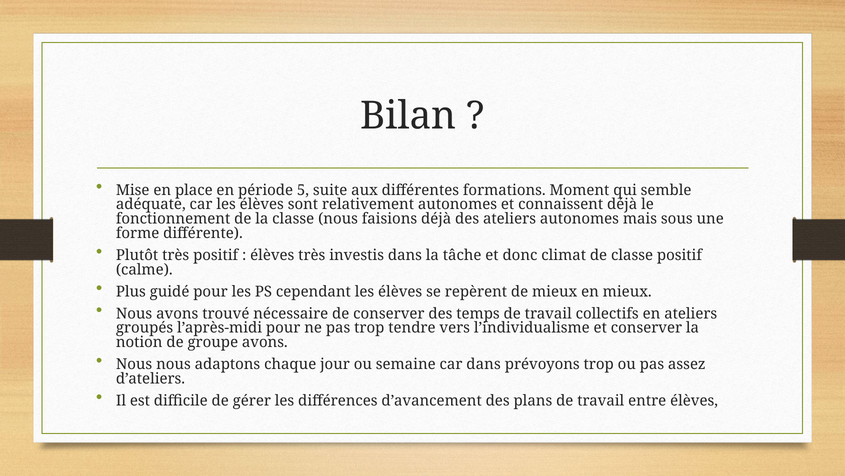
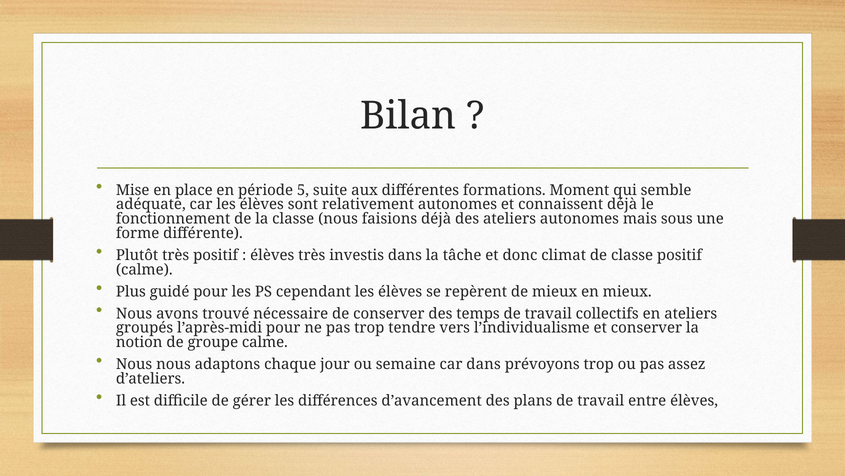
groupe avons: avons -> calme (265, 342)
